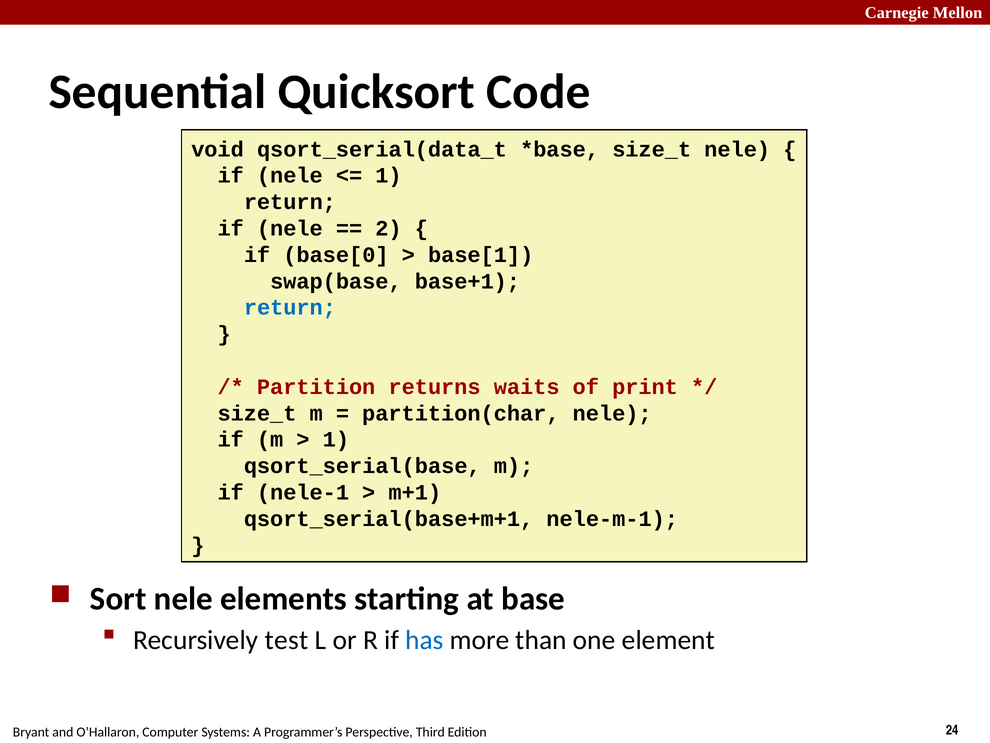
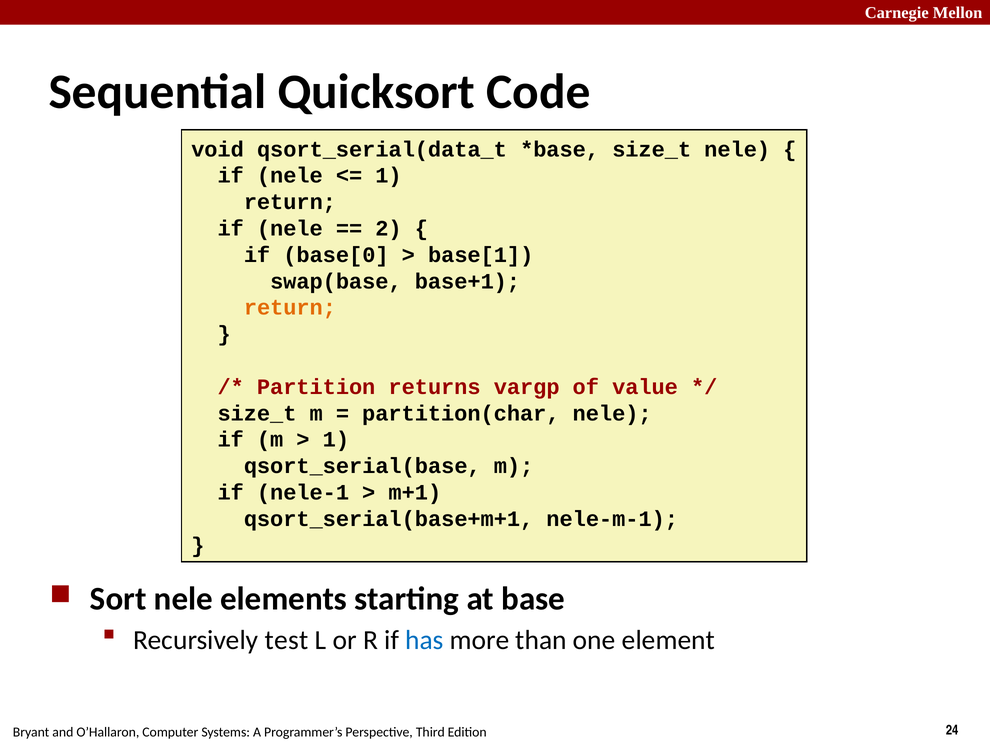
return colour: blue -> orange (290, 307)
waits: waits -> vargp (527, 387)
print: print -> value (645, 387)
